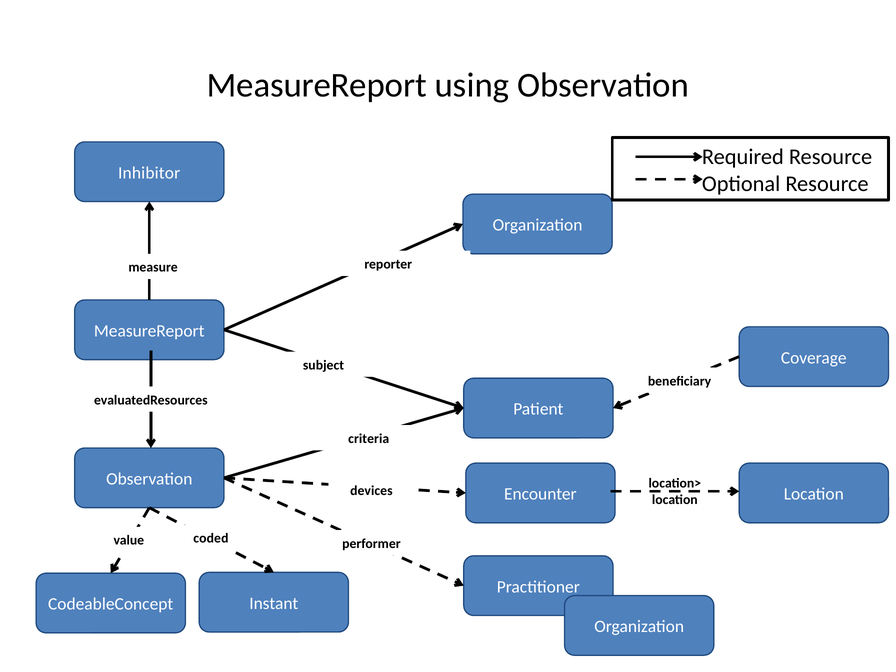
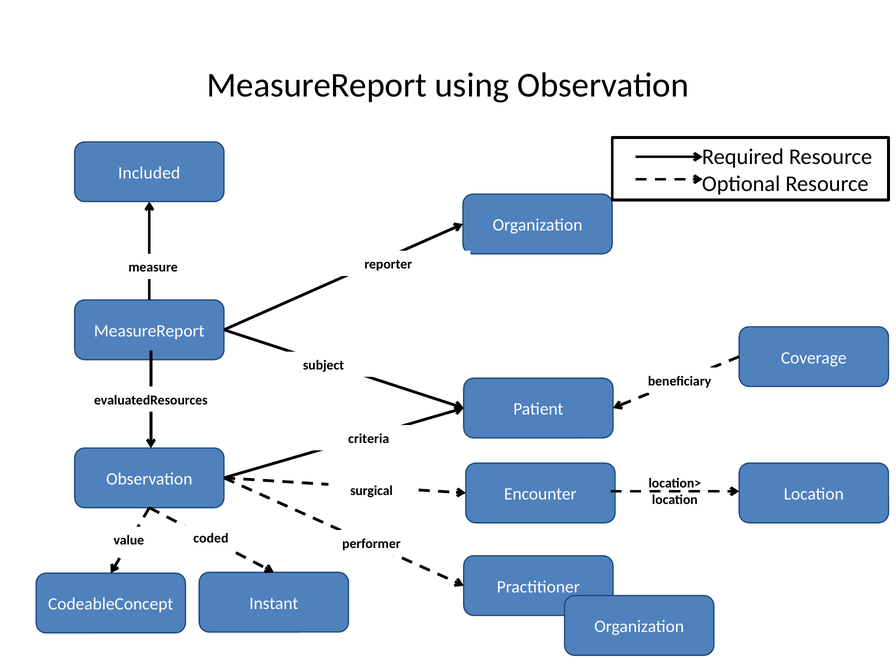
Inhibitor: Inhibitor -> Included (149, 173)
devices: devices -> surgical (371, 491)
